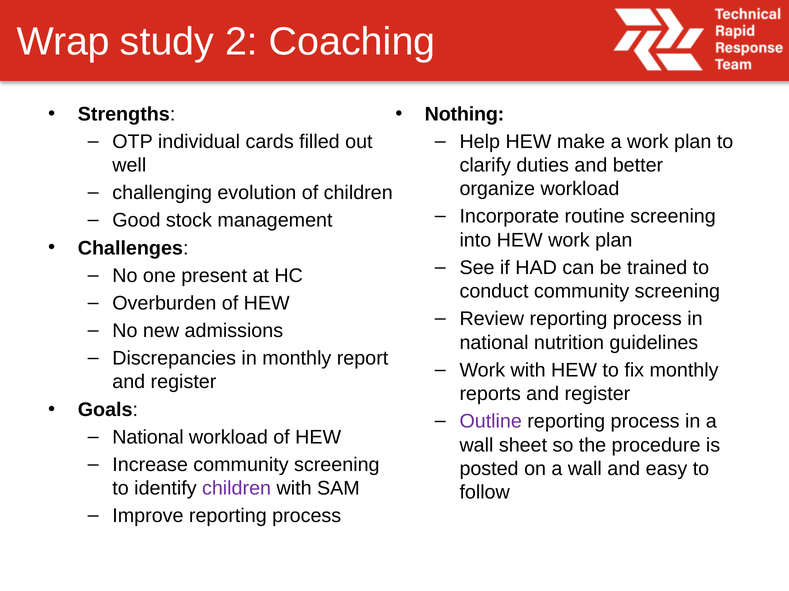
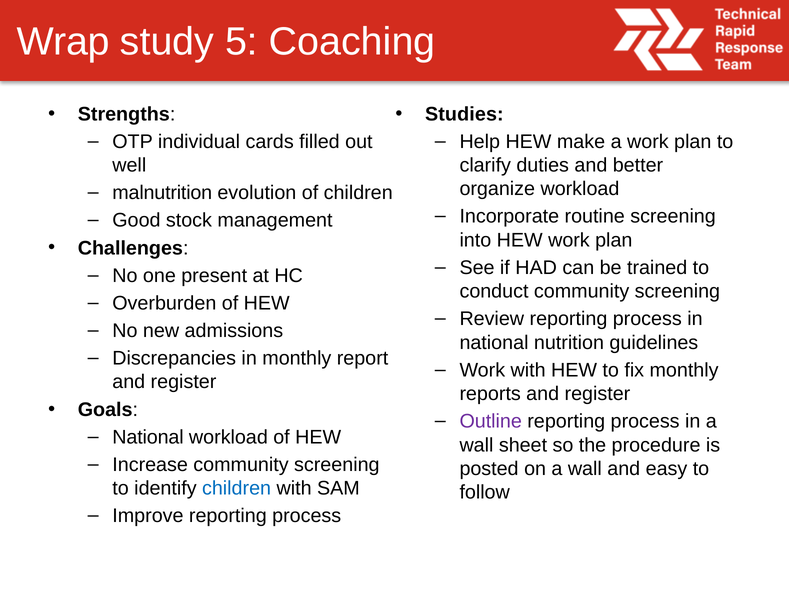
2: 2 -> 5 (242, 42)
Nothing: Nothing -> Studies (464, 114)
challenging: challenging -> malnutrition (162, 193)
children colour: purple -> blue (237, 489)
